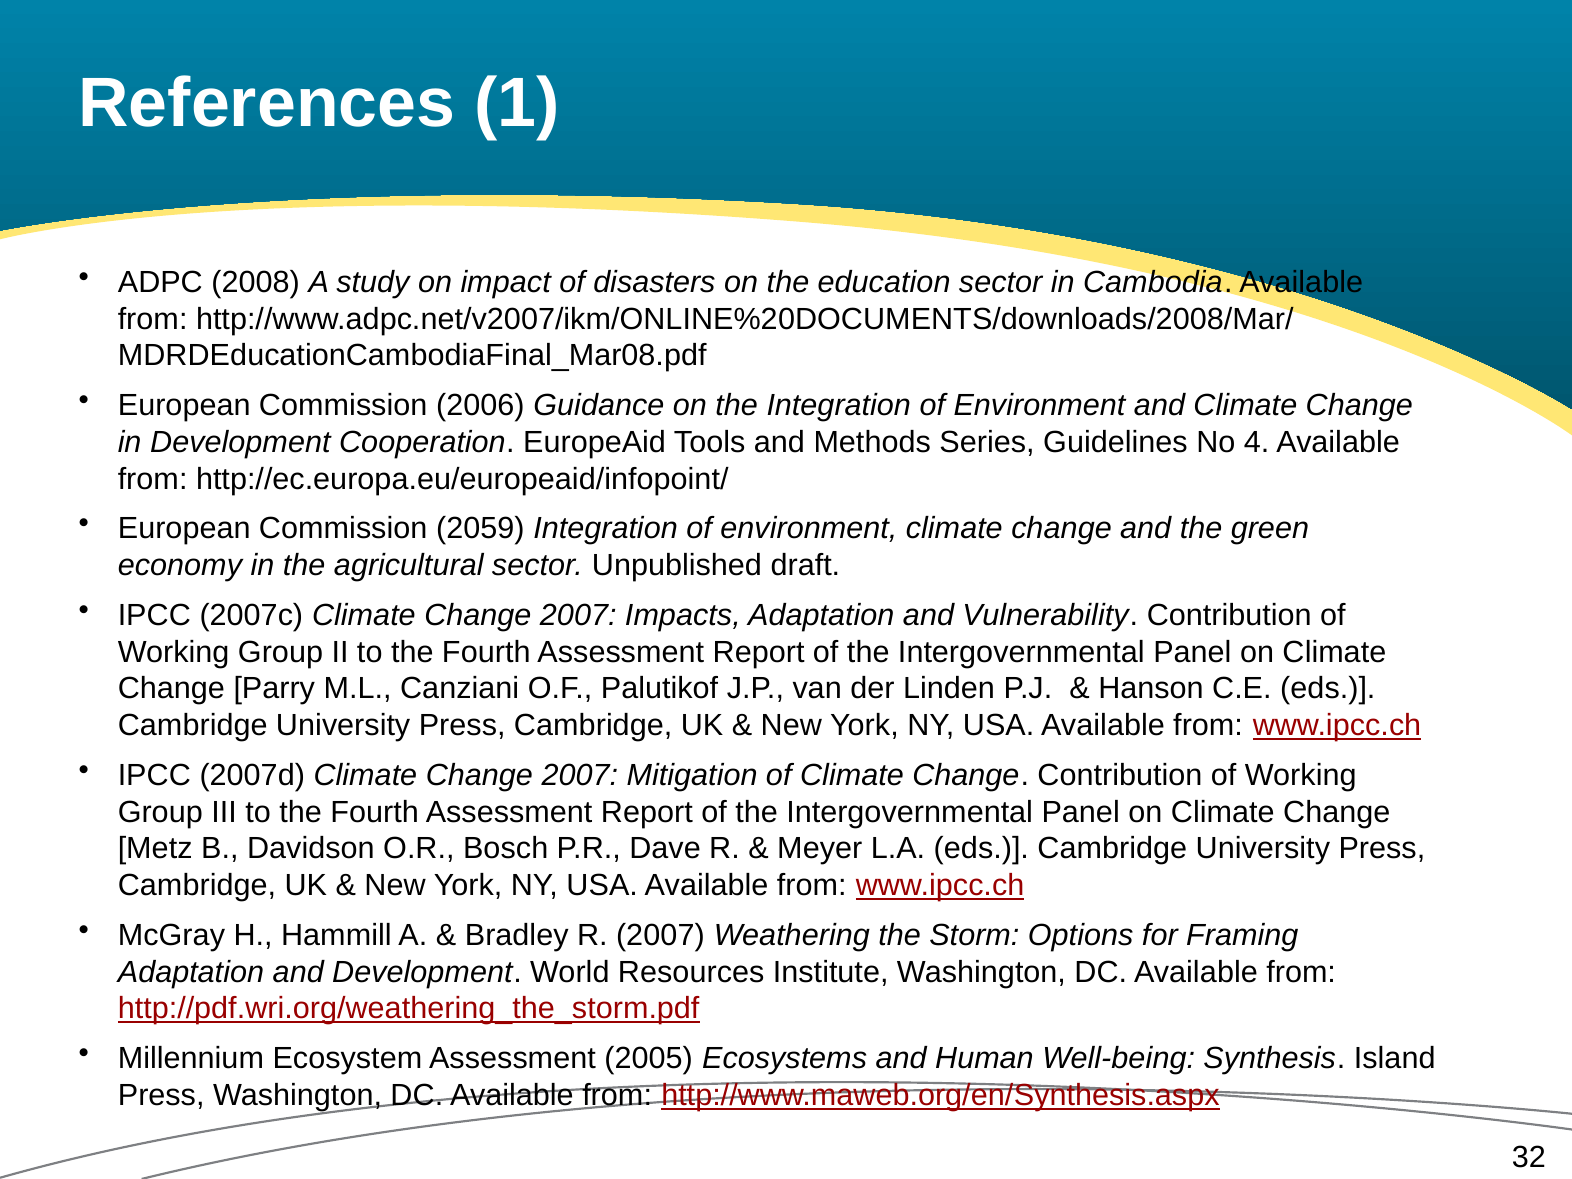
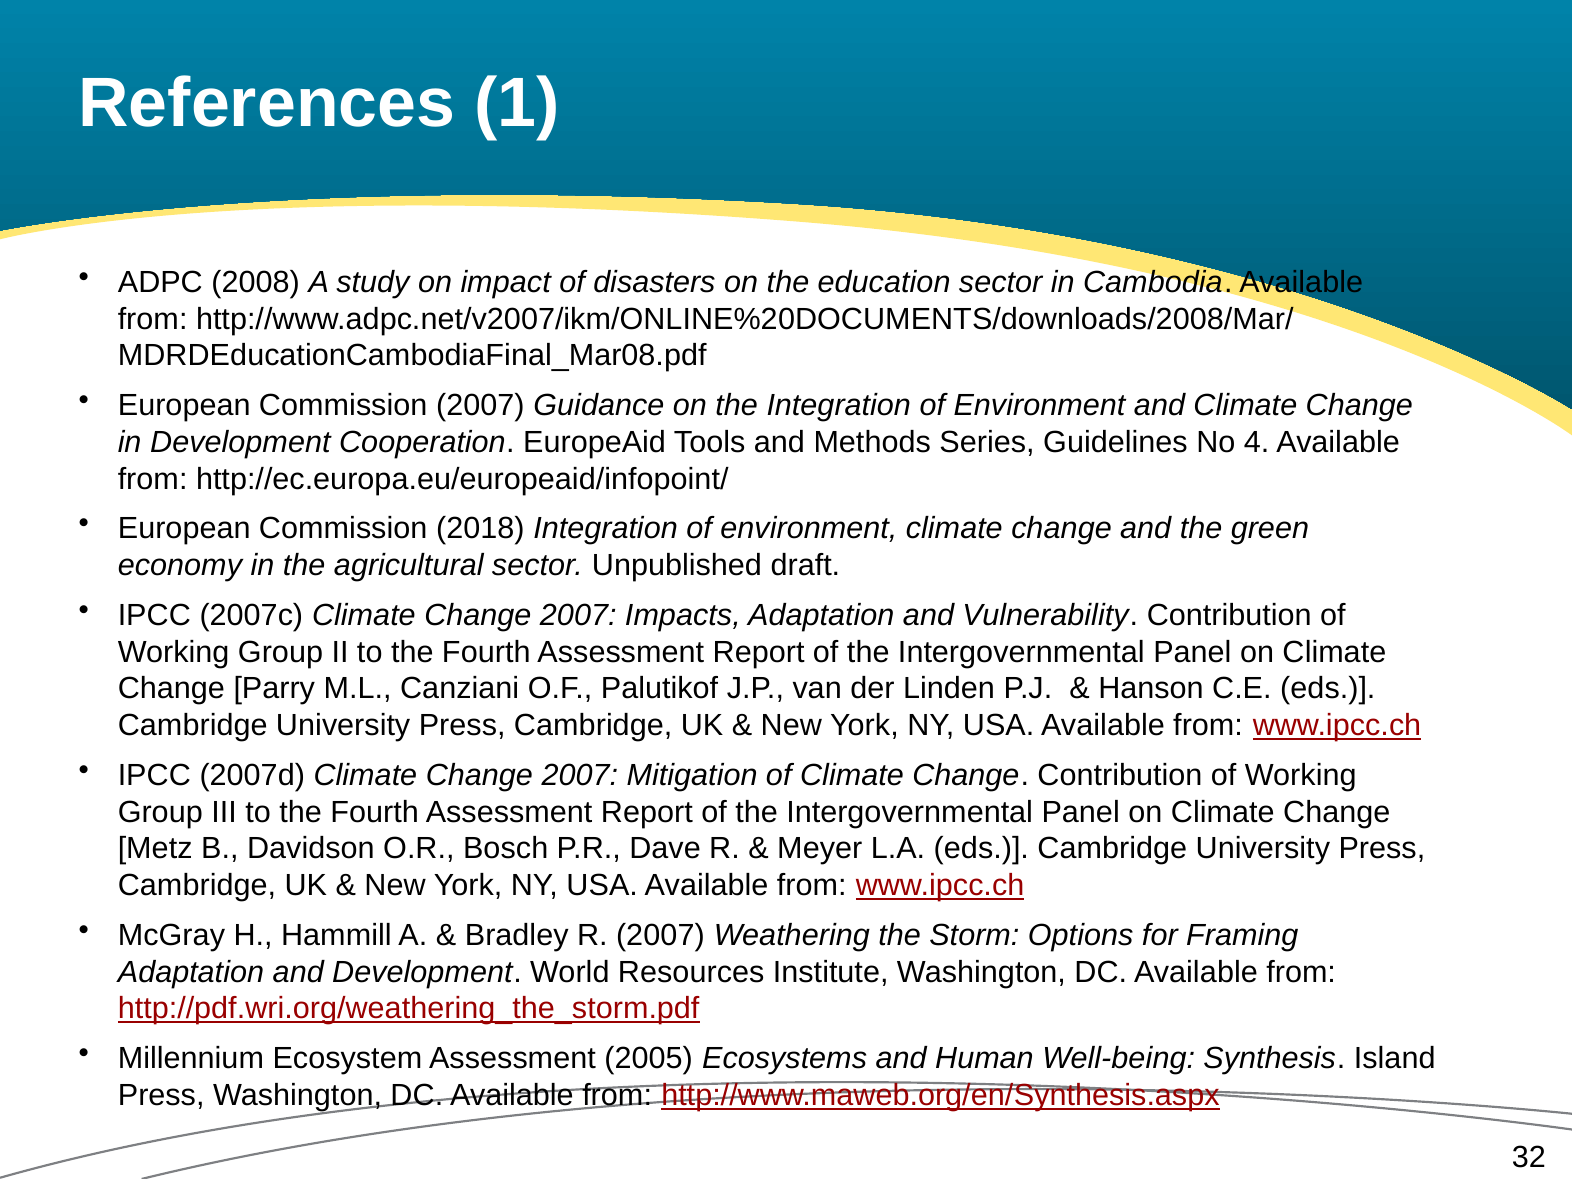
Commission 2006: 2006 -> 2007 (480, 406)
2059: 2059 -> 2018 (480, 529)
